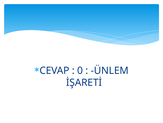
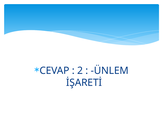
0: 0 -> 2 (80, 70)
